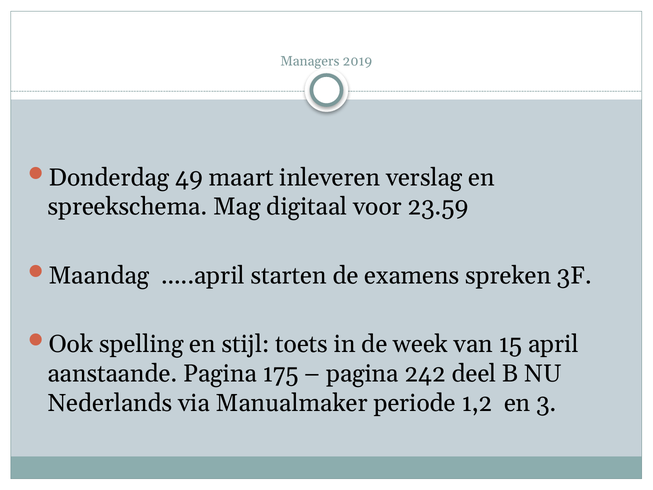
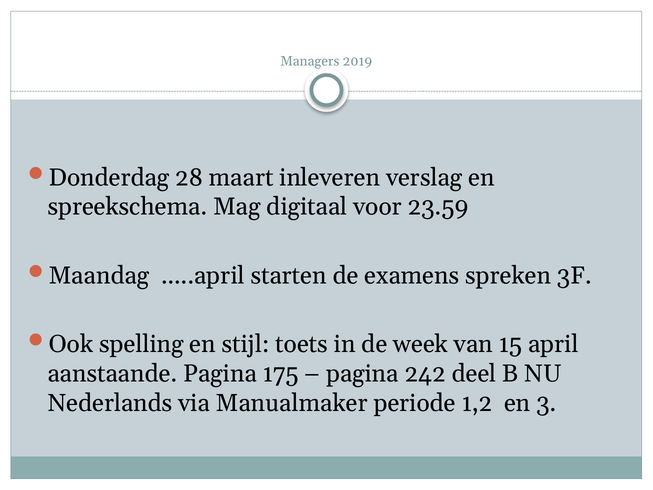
49: 49 -> 28 (189, 177)
